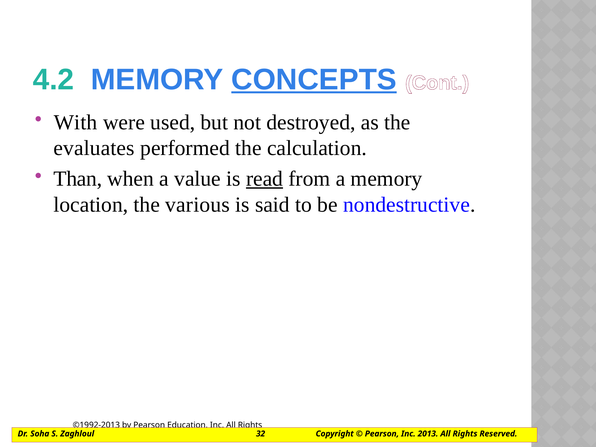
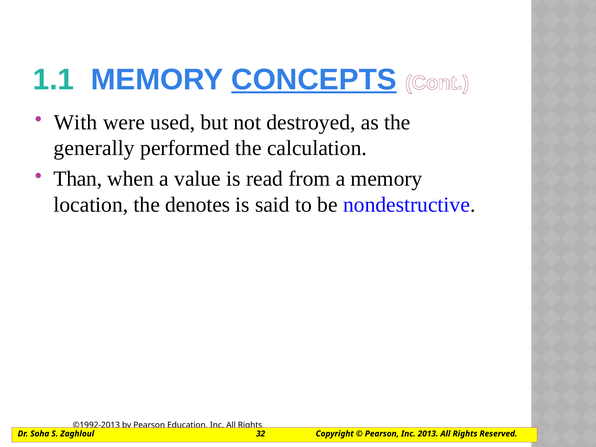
4.2: 4.2 -> 1.1 (53, 80)
evaluates: evaluates -> generally (94, 148)
read underline: present -> none (265, 179)
various: various -> denotes (198, 205)
